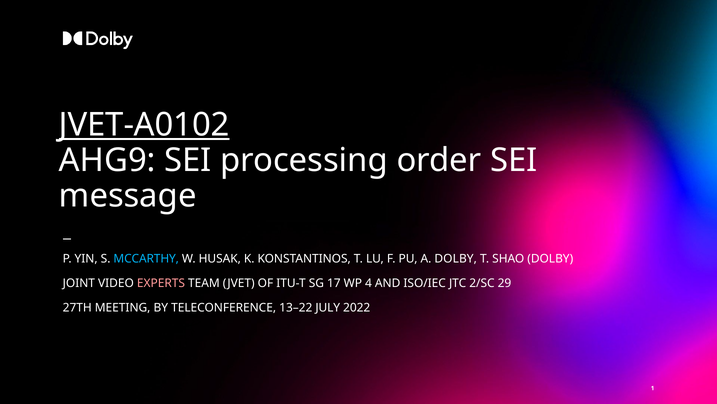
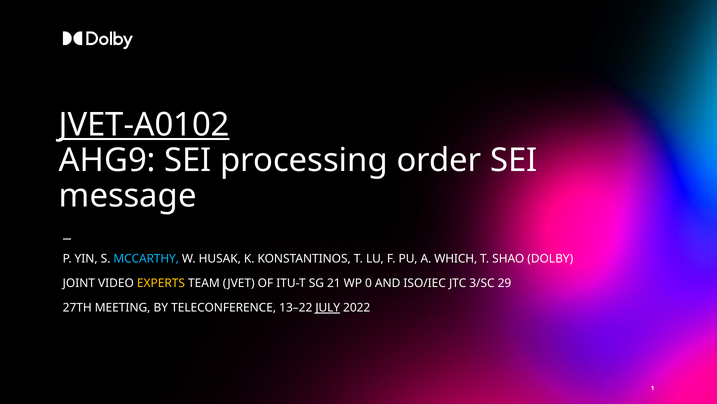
A DOLBY: DOLBY -> WHICH (456, 258)
EXPERTS colour: pink -> yellow (161, 283)
17: 17 -> 21 (334, 283)
4: 4 -> 0 (368, 283)
2/SC: 2/SC -> 3/SC (482, 283)
JULY underline: none -> present (328, 307)
